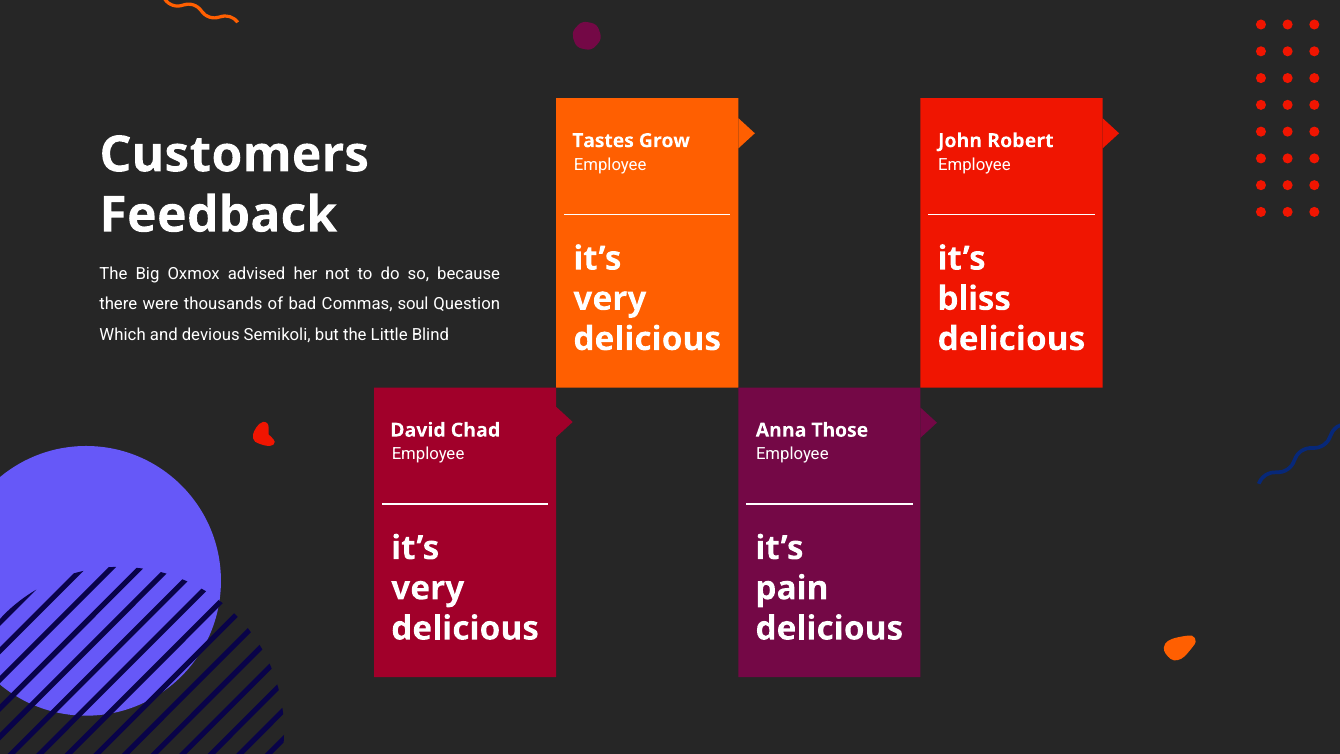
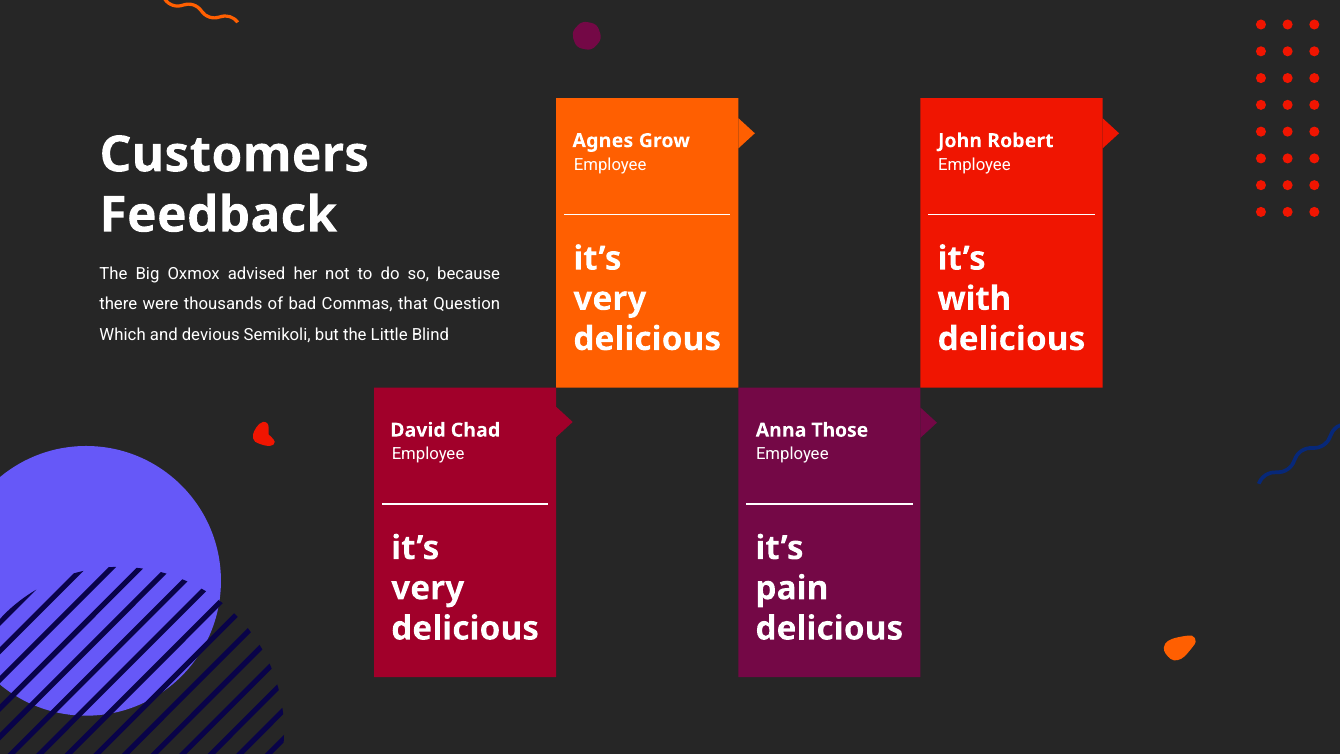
Tastes: Tastes -> Agnes (603, 141)
bliss: bliss -> with (974, 299)
soul: soul -> that (413, 304)
